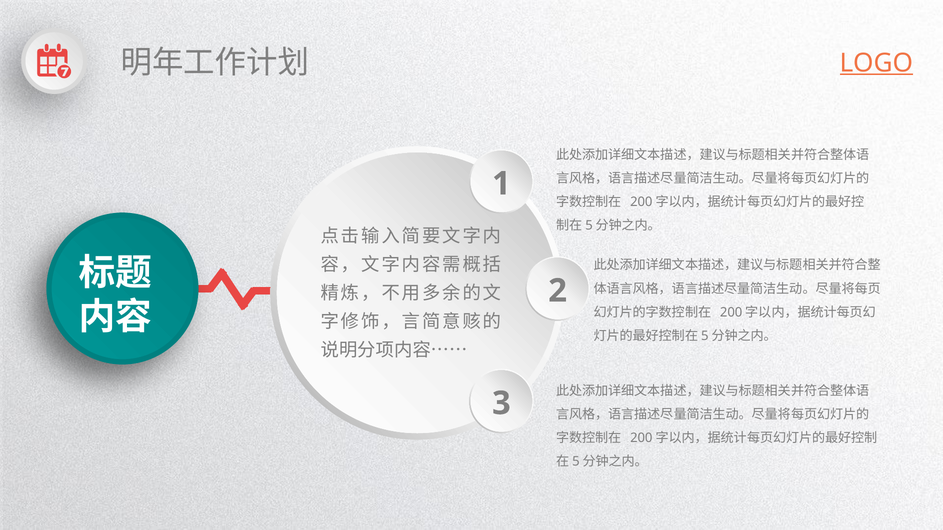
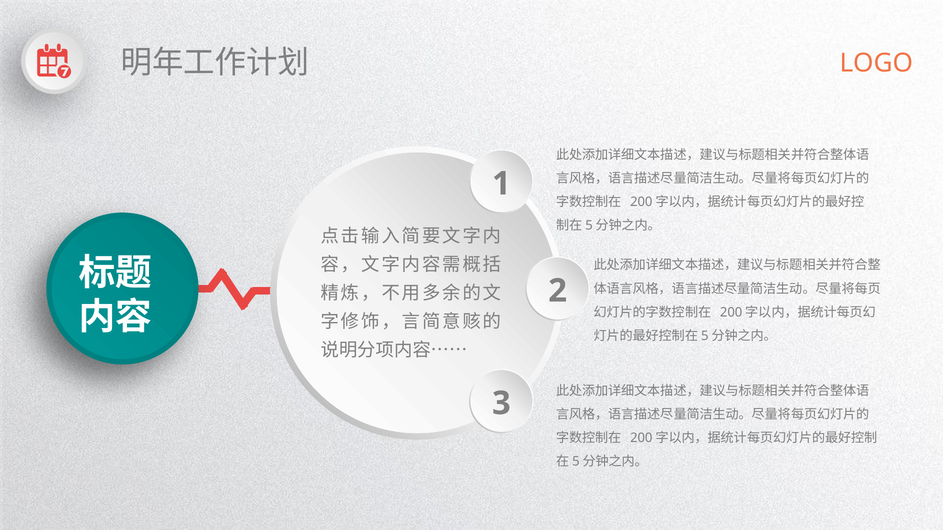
LOGO underline: present -> none (876, 63)
